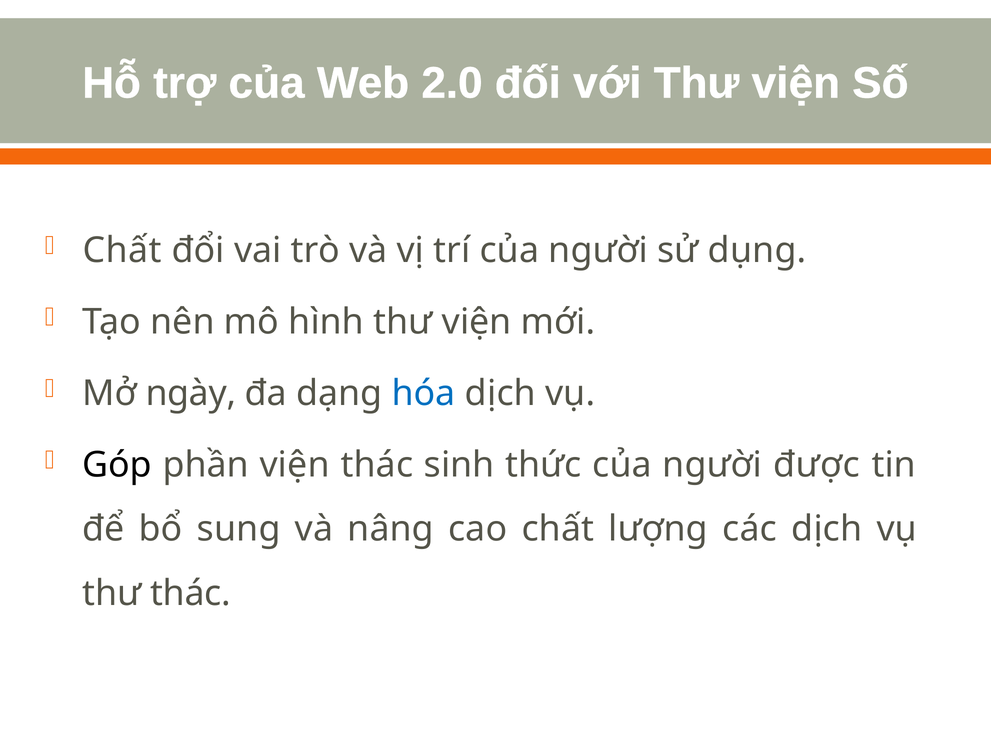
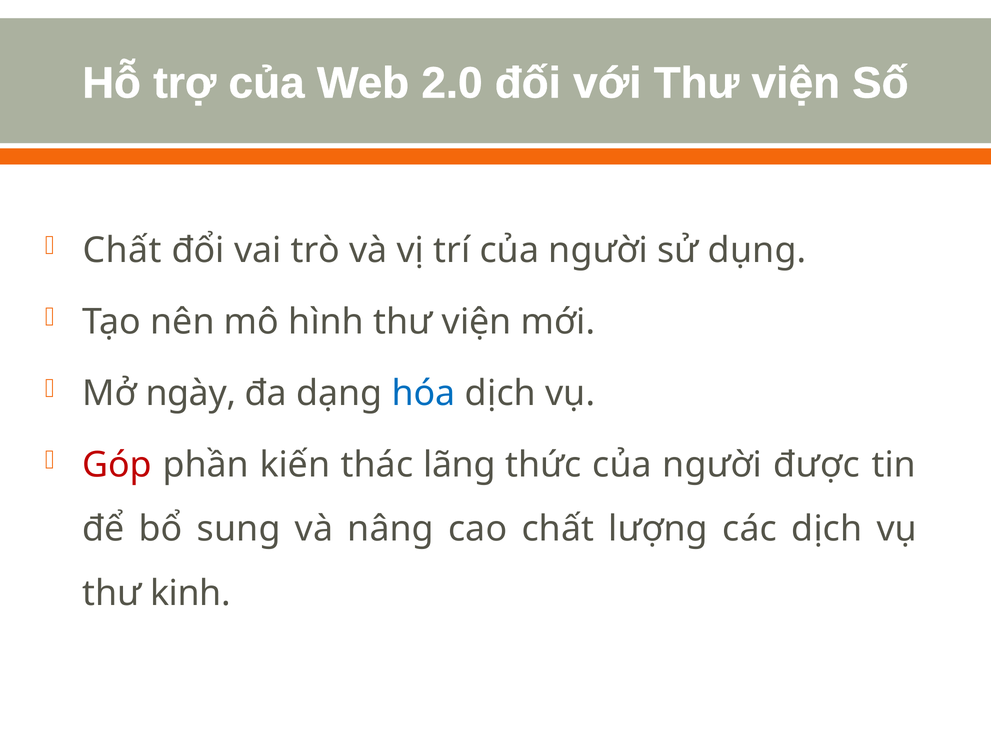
Góp colour: black -> red (117, 465)
phần viện: viện -> kiến (295, 465)
sinh: sinh -> lãng (459, 465)
thư thác: thác -> kinh (190, 594)
